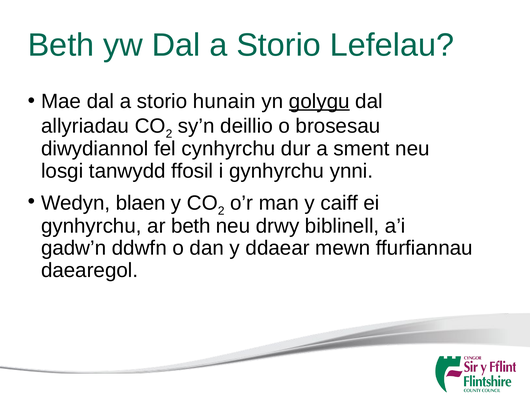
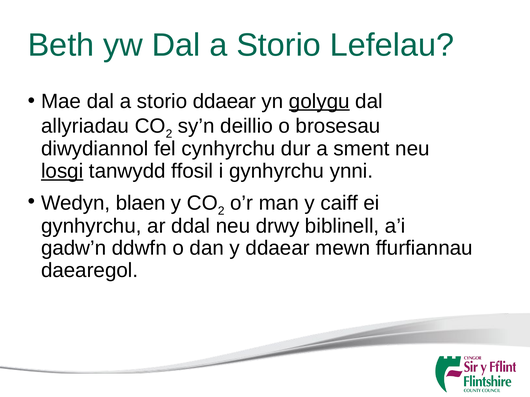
storio hunain: hunain -> ddaear (225, 101)
losgi underline: none -> present (62, 171)
ar beth: beth -> ddal (191, 226)
